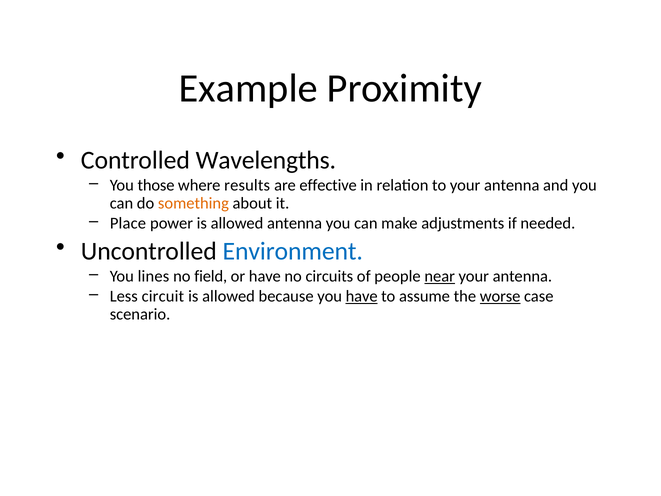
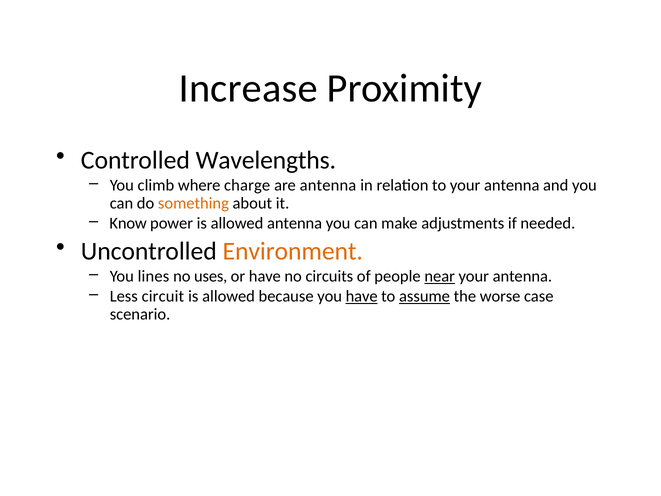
Example: Example -> Increase (248, 88)
those: those -> climb (156, 185)
results: results -> charge (247, 185)
are effective: effective -> antenna (328, 185)
Place: Place -> Know (128, 223)
Environment colour: blue -> orange (293, 251)
field: field -> uses (211, 276)
assume underline: none -> present (424, 296)
worse underline: present -> none (500, 296)
